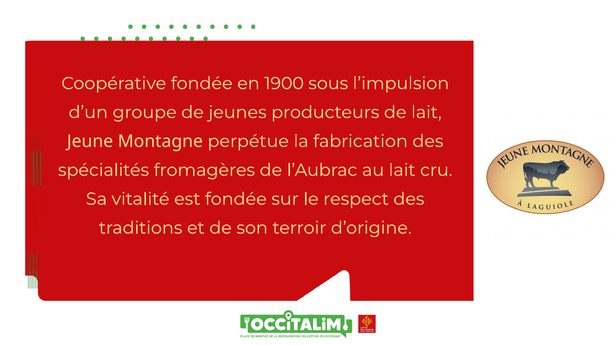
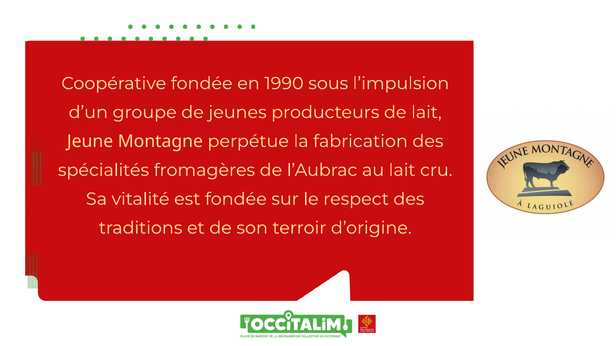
1900: 1900 -> 1990 (284, 84)
